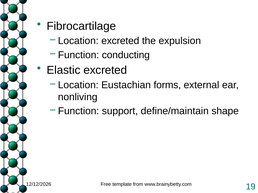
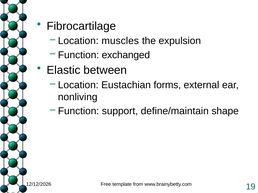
Location excreted: excreted -> muscles (120, 41)
conducting: conducting -> exchanged (126, 55)
Elastic excreted: excreted -> between (105, 70)
